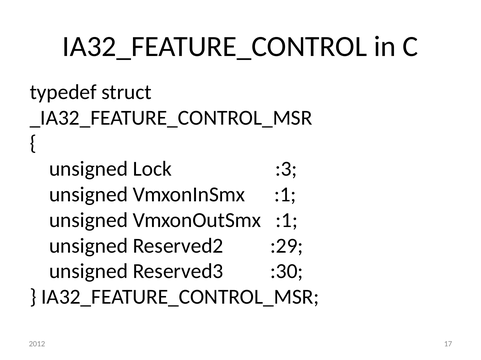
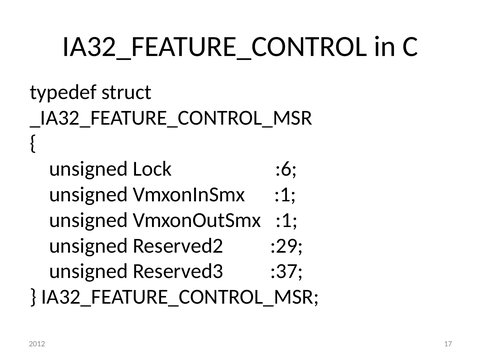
:3: :3 -> :6 (286, 169)
:30: :30 -> :37 (287, 272)
